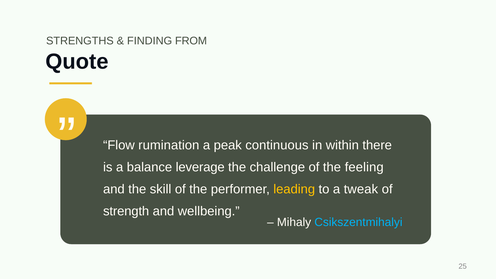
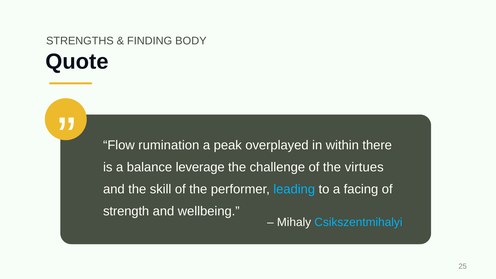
FROM: FROM -> BODY (191, 41)
continuous: continuous -> overplayed (277, 145)
feeling: feeling -> virtues (364, 167)
leading colour: yellow -> light blue (294, 189)
tweak: tweak -> facing (361, 189)
